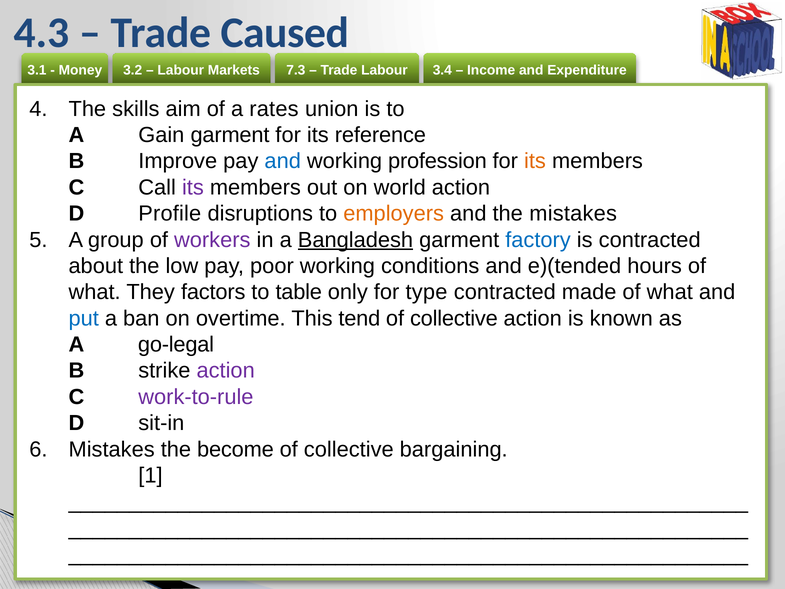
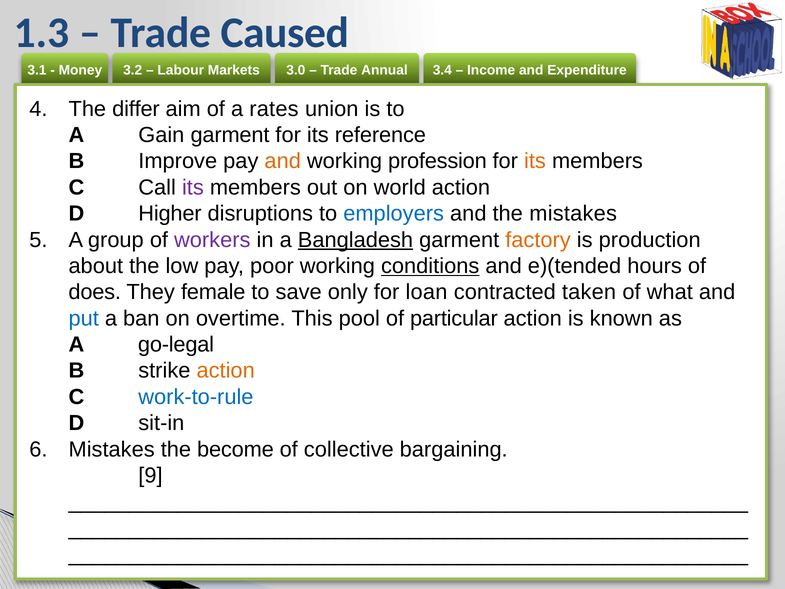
4.3: 4.3 -> 1.3 (42, 33)
7.3: 7.3 -> 3.0 (296, 70)
Trade Labour: Labour -> Annual (384, 70)
skills: skills -> differ (136, 109)
and colour: blue -> orange (283, 161)
Profile: Profile -> Higher (170, 214)
employers colour: orange -> blue (394, 214)
factory colour: blue -> orange (538, 240)
is contracted: contracted -> production (650, 240)
conditions underline: none -> present (430, 266)
what: what -> does (95, 292)
factors: factors -> female (213, 292)
table: table -> save (299, 292)
type: type -> loan (426, 292)
made: made -> taken (589, 292)
tend: tend -> pool (359, 318)
collective: collective -> particular (454, 318)
action colour: purple -> orange (226, 371)
work-to-rule colour: purple -> blue (196, 397)
1: 1 -> 9 (150, 475)
